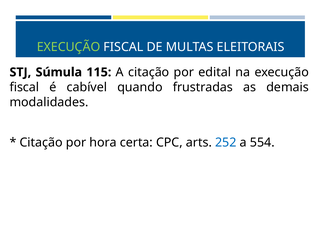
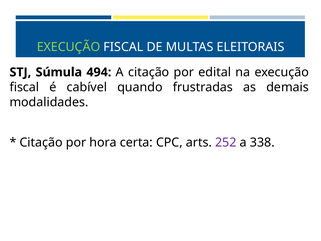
115: 115 -> 494 (99, 72)
252 colour: blue -> purple (226, 142)
554: 554 -> 338 (262, 142)
